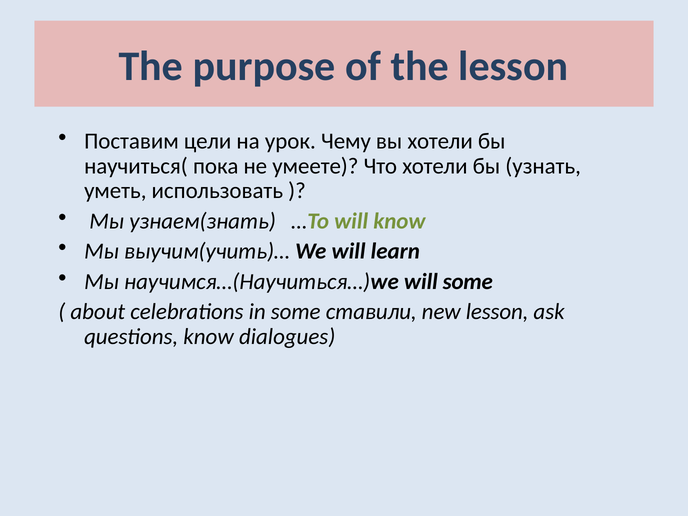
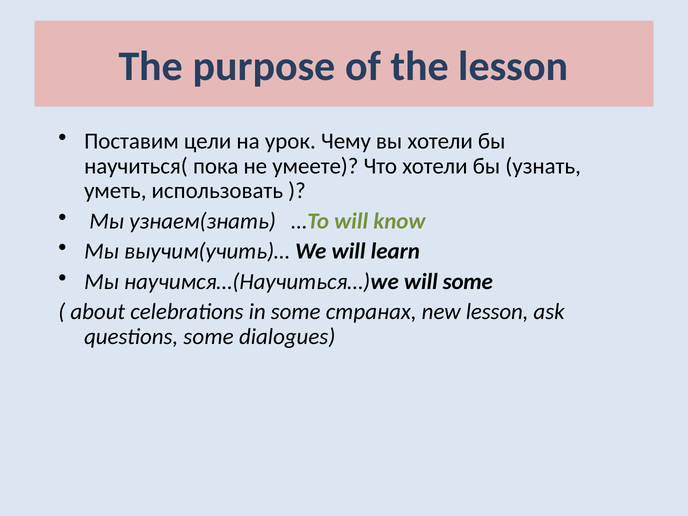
ставили: ставили -> странах (371, 312)
questions know: know -> some (208, 337)
